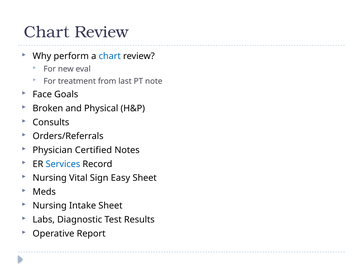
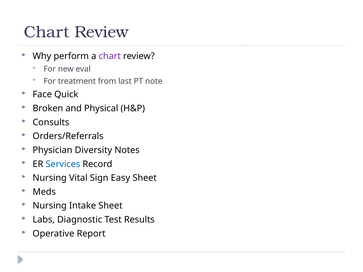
chart colour: blue -> purple (110, 56)
Goals: Goals -> Quick (66, 95)
Certified: Certified -> Diversity (93, 150)
